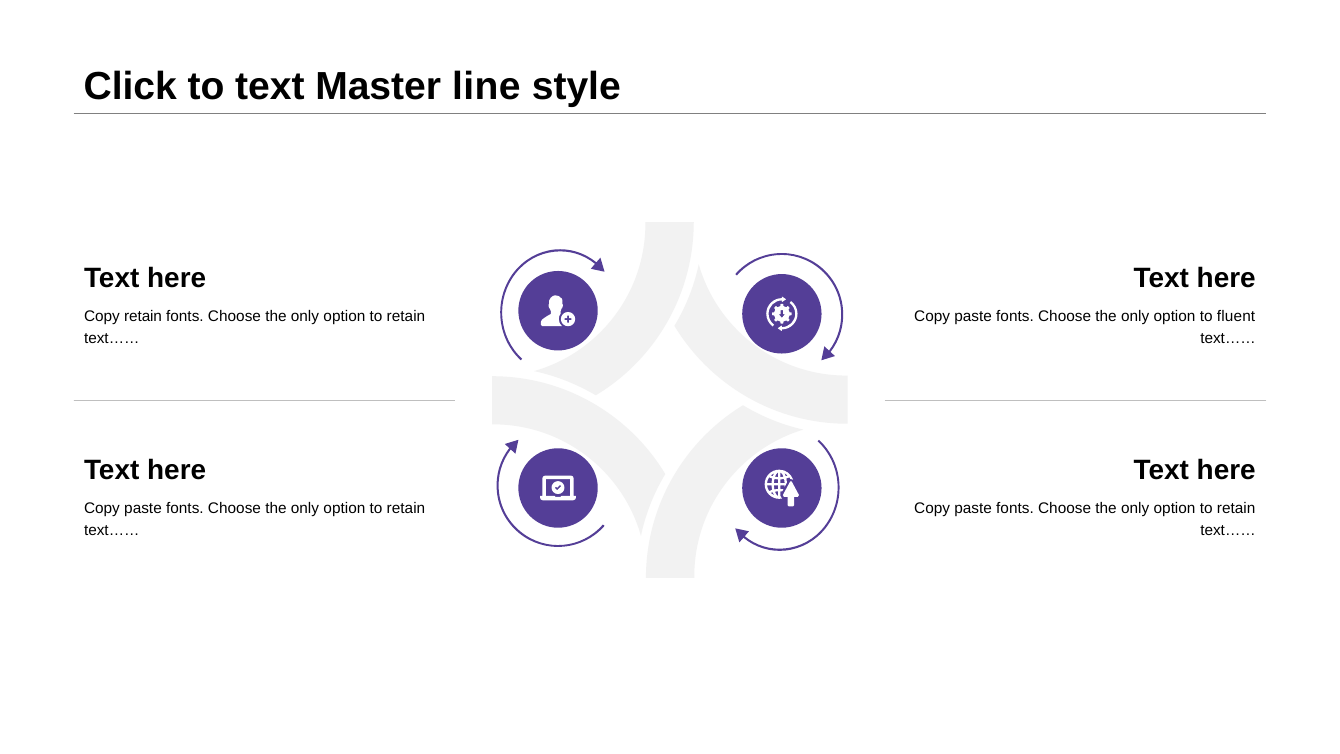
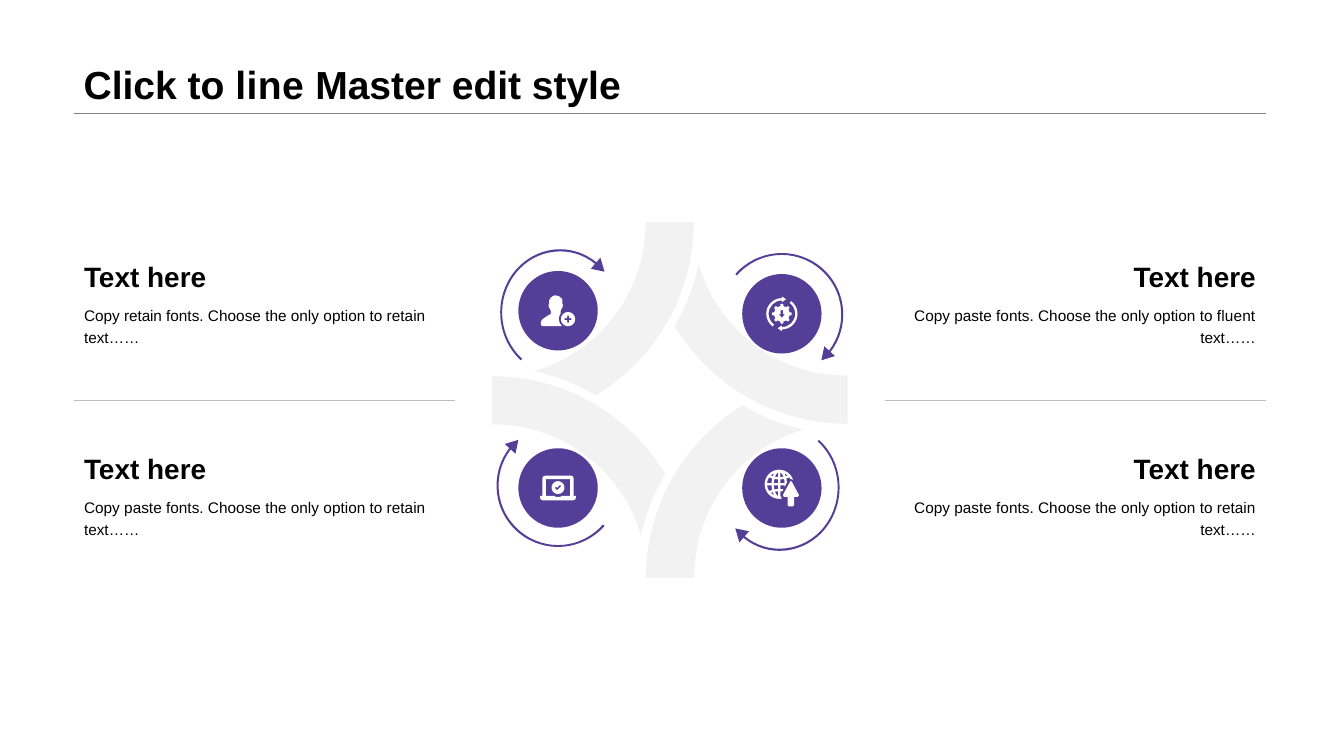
to text: text -> line (270, 87)
line: line -> edit (487, 87)
